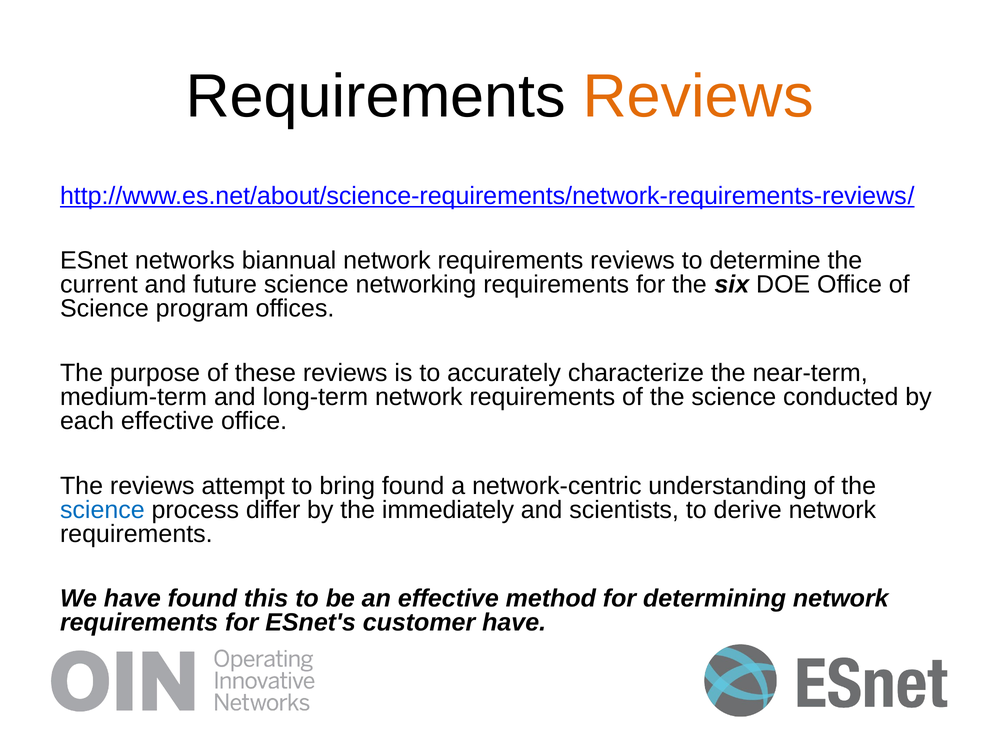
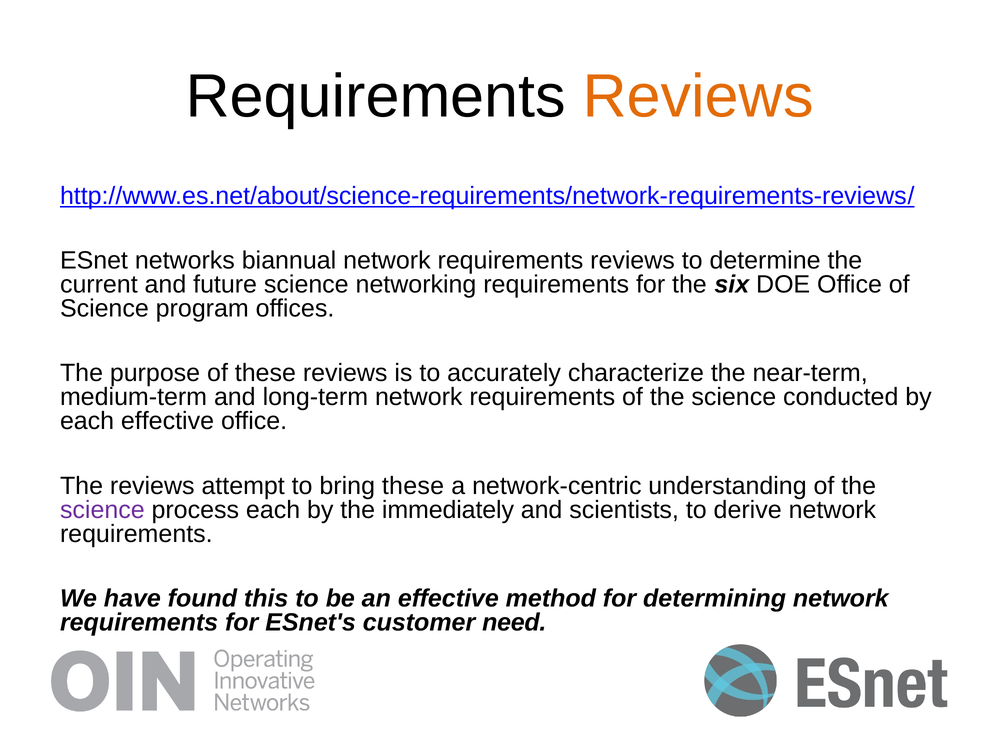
bring found: found -> these (413, 486)
science colour: blue -> purple (102, 510)
process differ: differ -> each (273, 510)
customer have: have -> need (514, 622)
